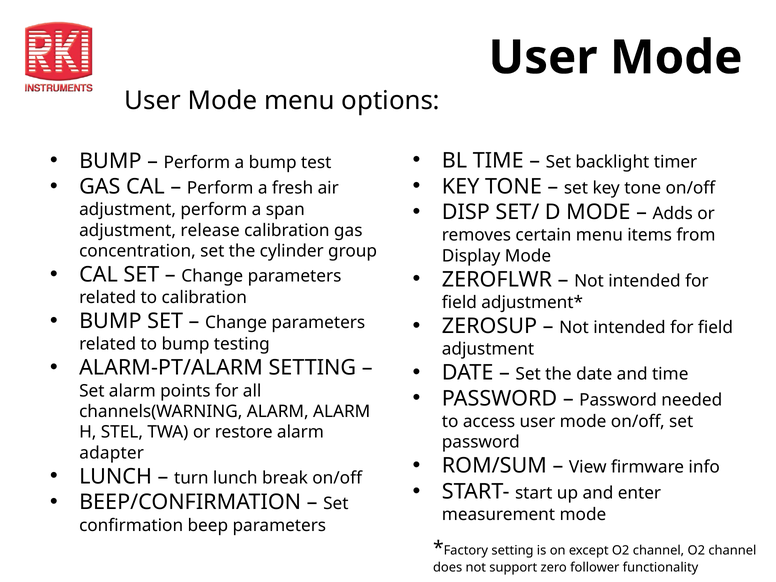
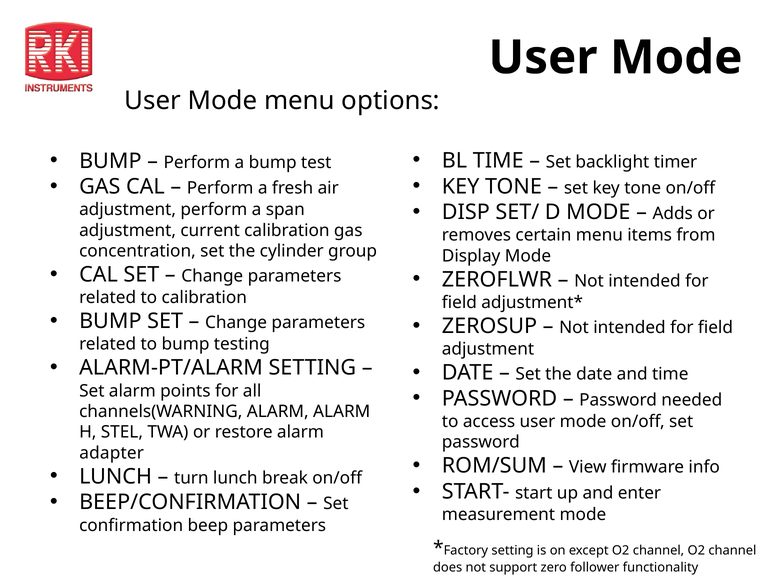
release: release -> current (210, 230)
